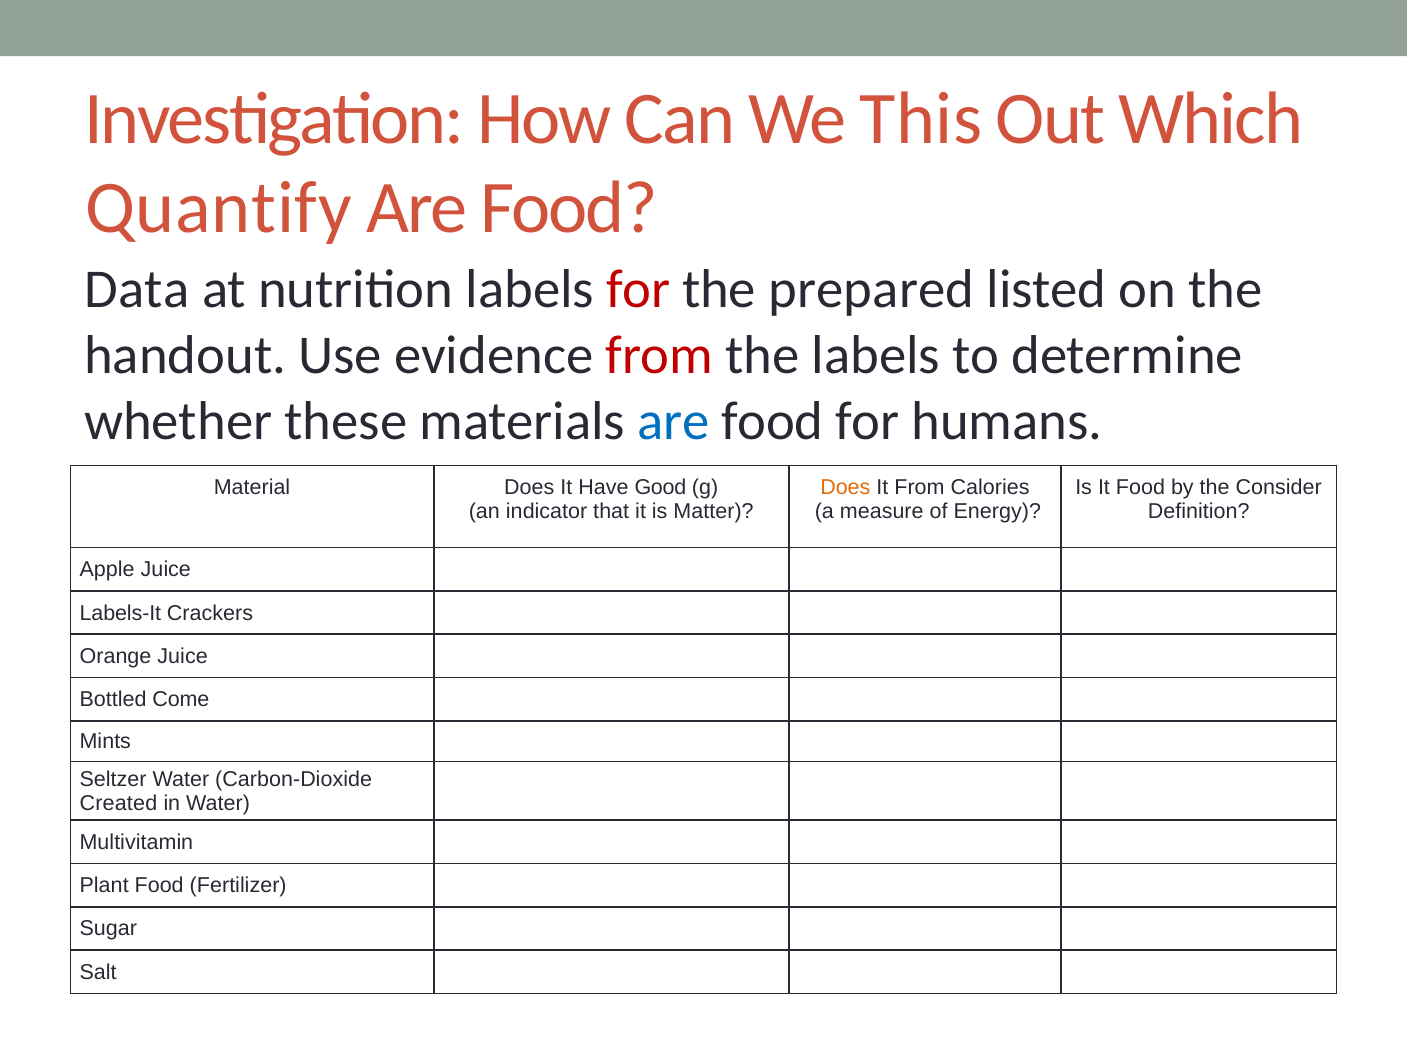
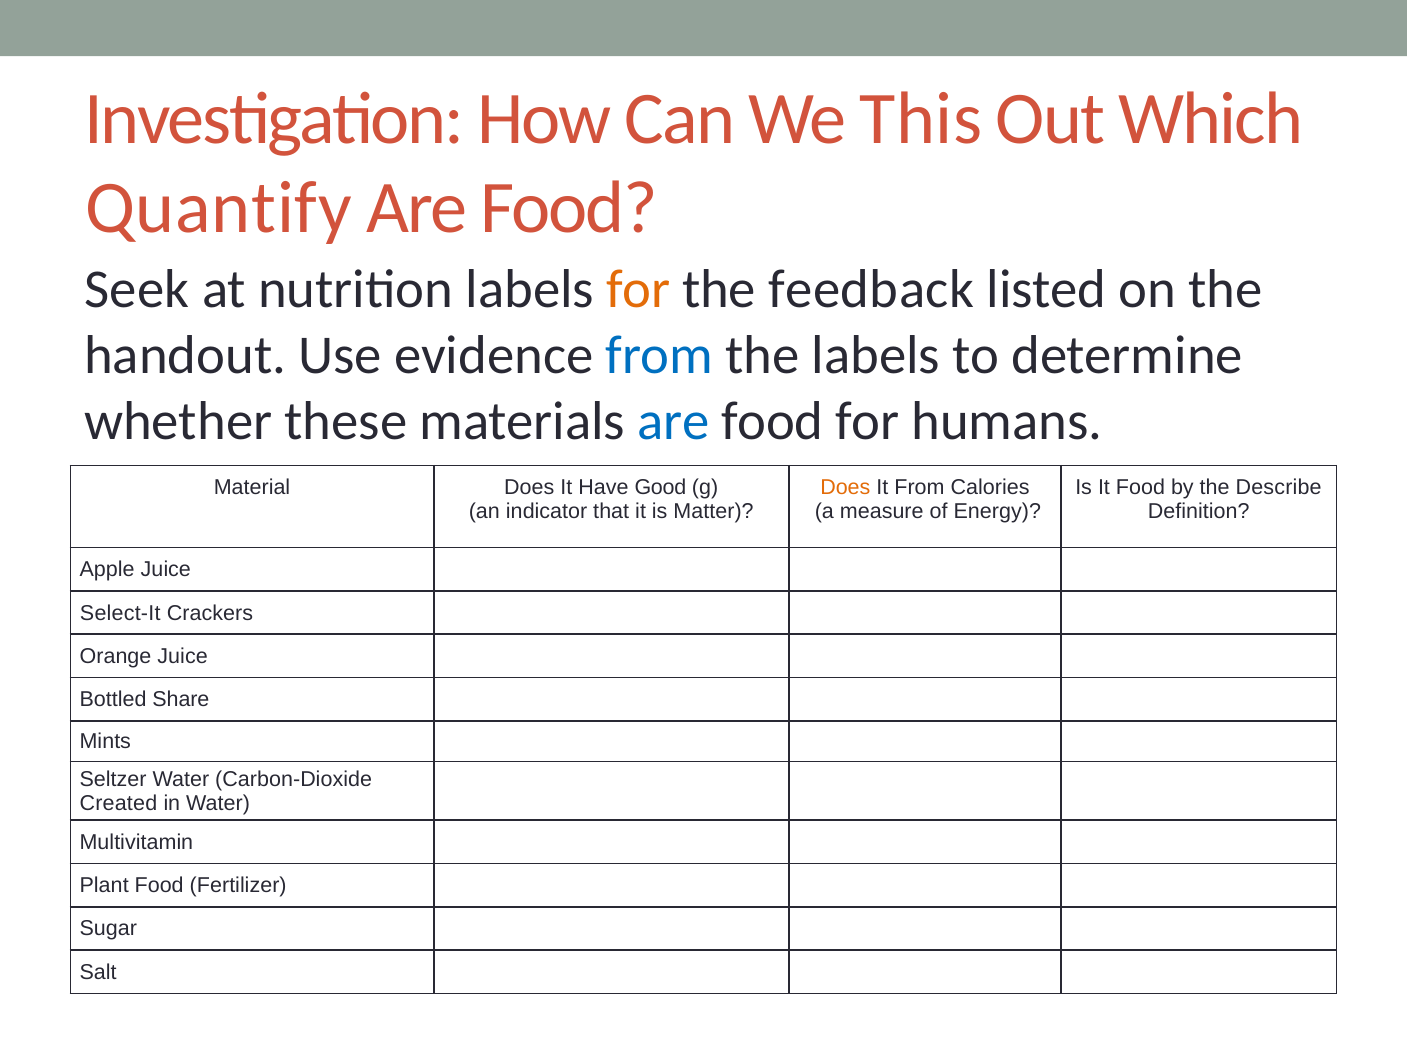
Data: Data -> Seek (137, 290)
for colour: red -> orange (638, 290)
prepared: prepared -> feedback (871, 290)
from colour: red -> blue (659, 356)
Consider: Consider -> Describe (1279, 488)
Labels-It: Labels-It -> Select-It (120, 613)
Come: Come -> Share (181, 700)
